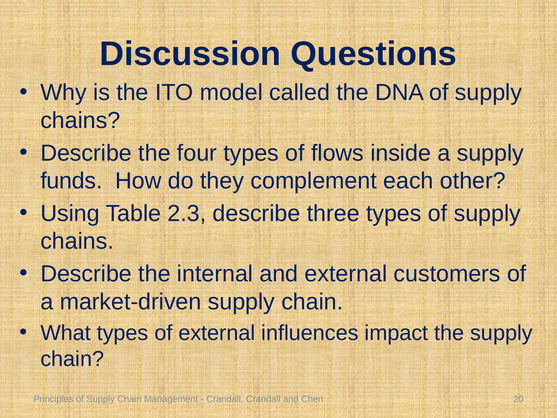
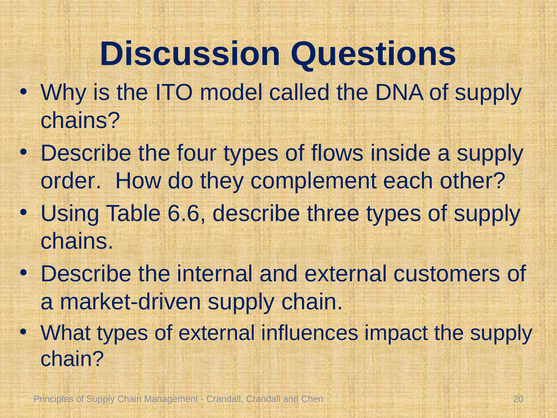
funds: funds -> order (71, 181)
2.3: 2.3 -> 6.6 (187, 213)
